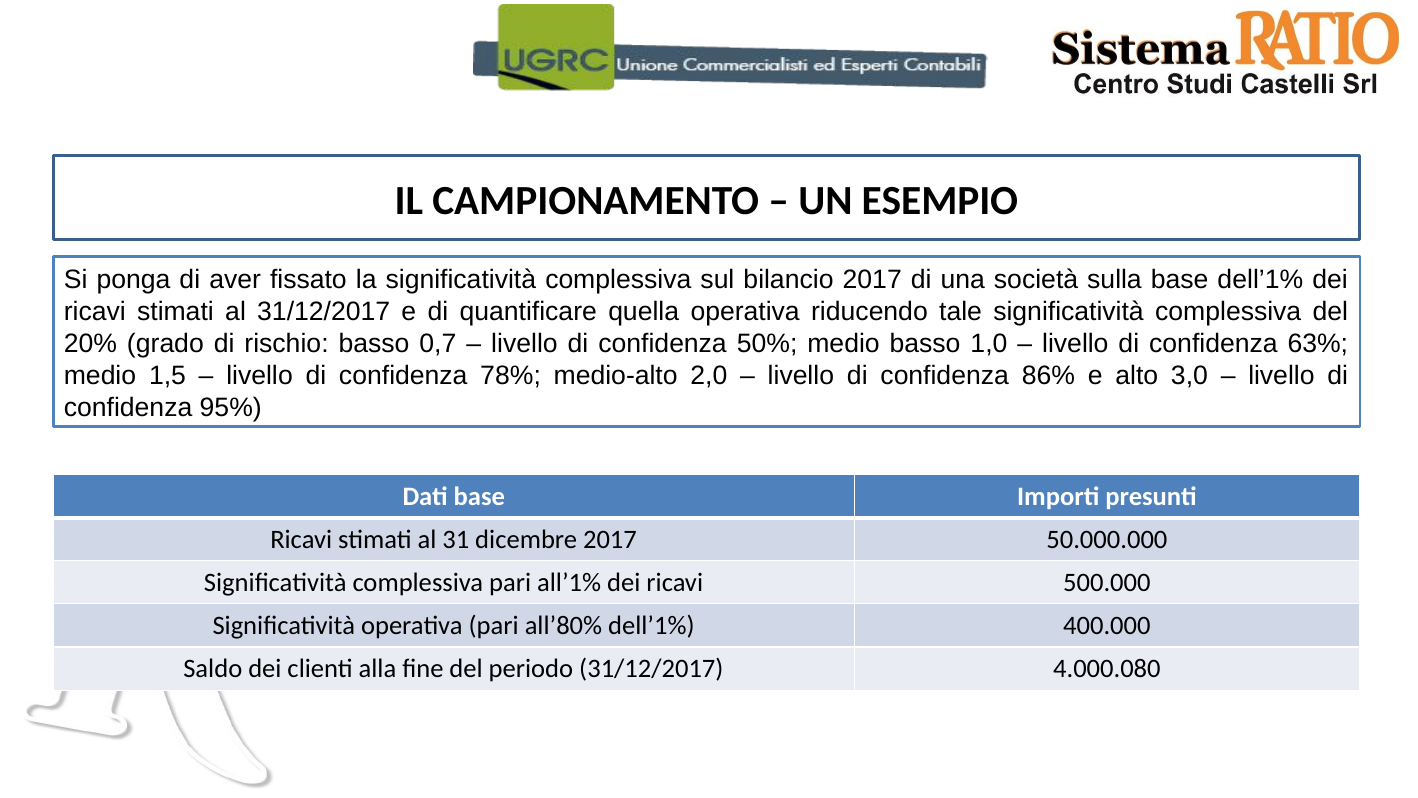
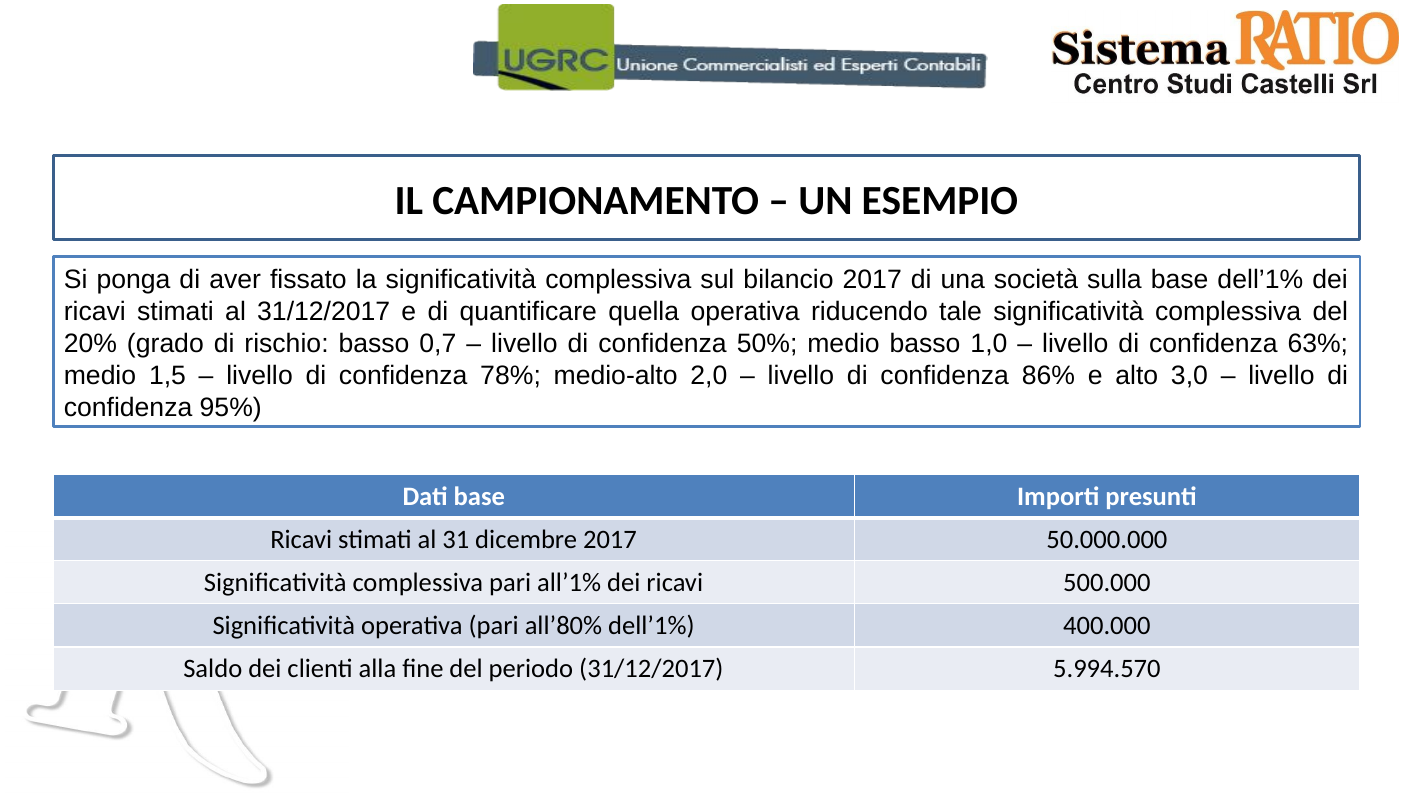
4.000.080: 4.000.080 -> 5.994.570 (1107, 669)
